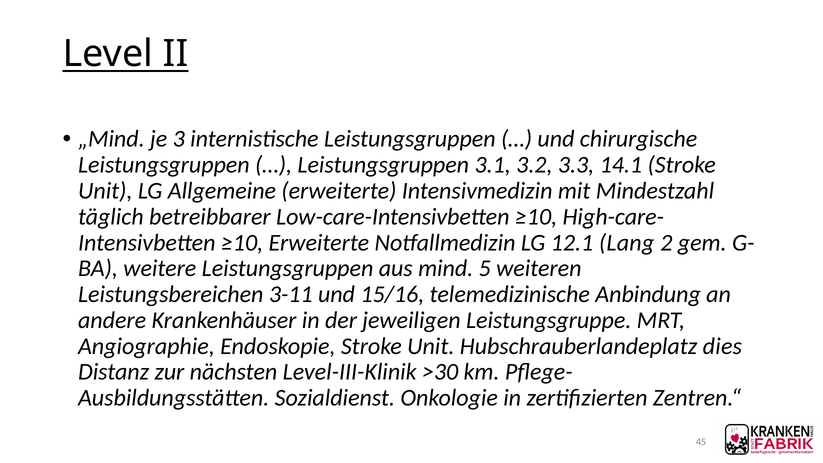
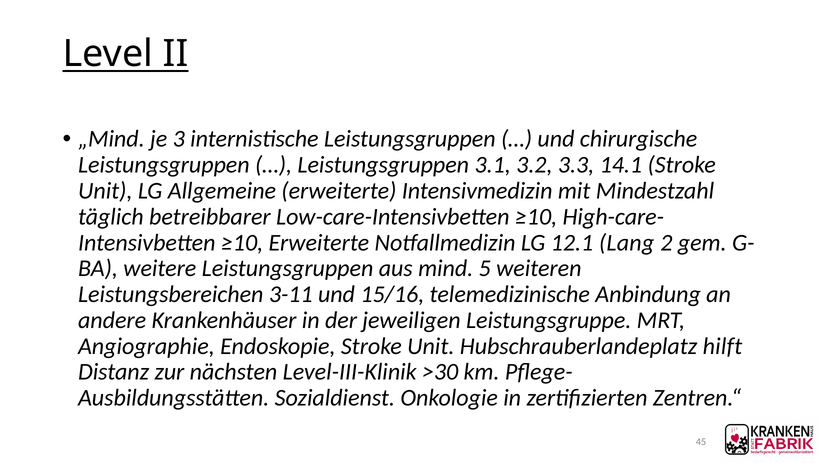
dies: dies -> hilft (722, 346)
